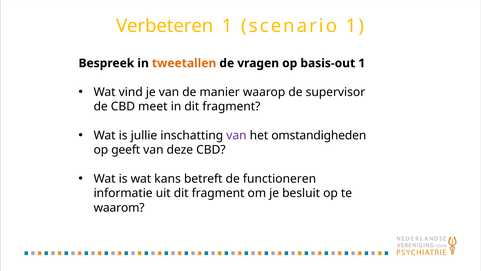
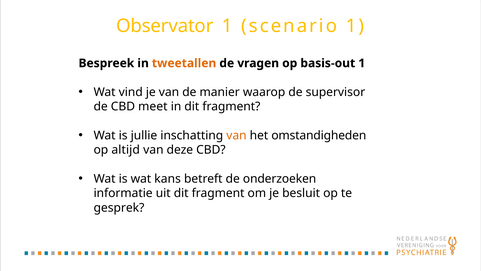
Verbeteren: Verbeteren -> Observator (165, 26)
van colour: purple -> orange (236, 135)
geeft: geeft -> altijd (126, 150)
functioneren: functioneren -> onderzoeken (280, 179)
waarom: waarom -> gesprek (119, 207)
